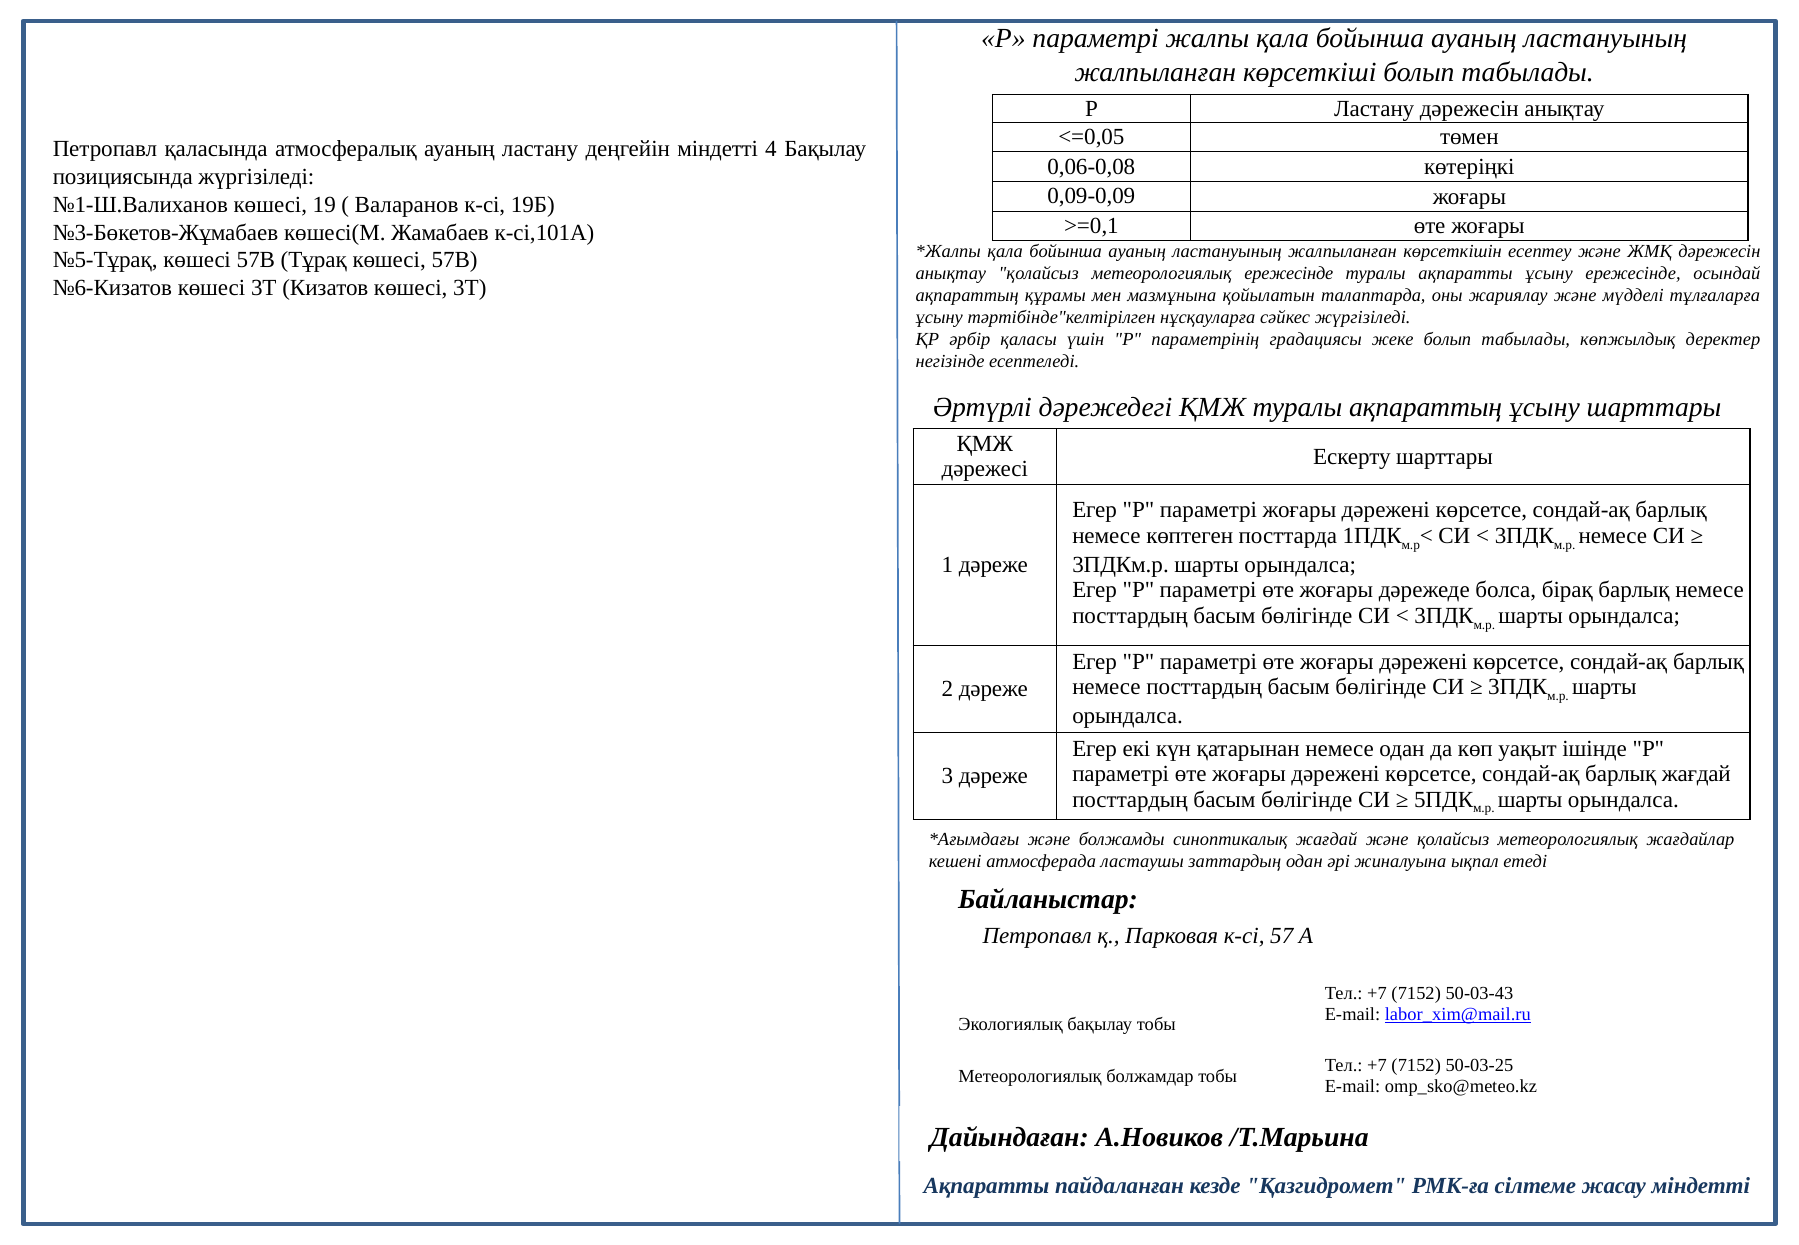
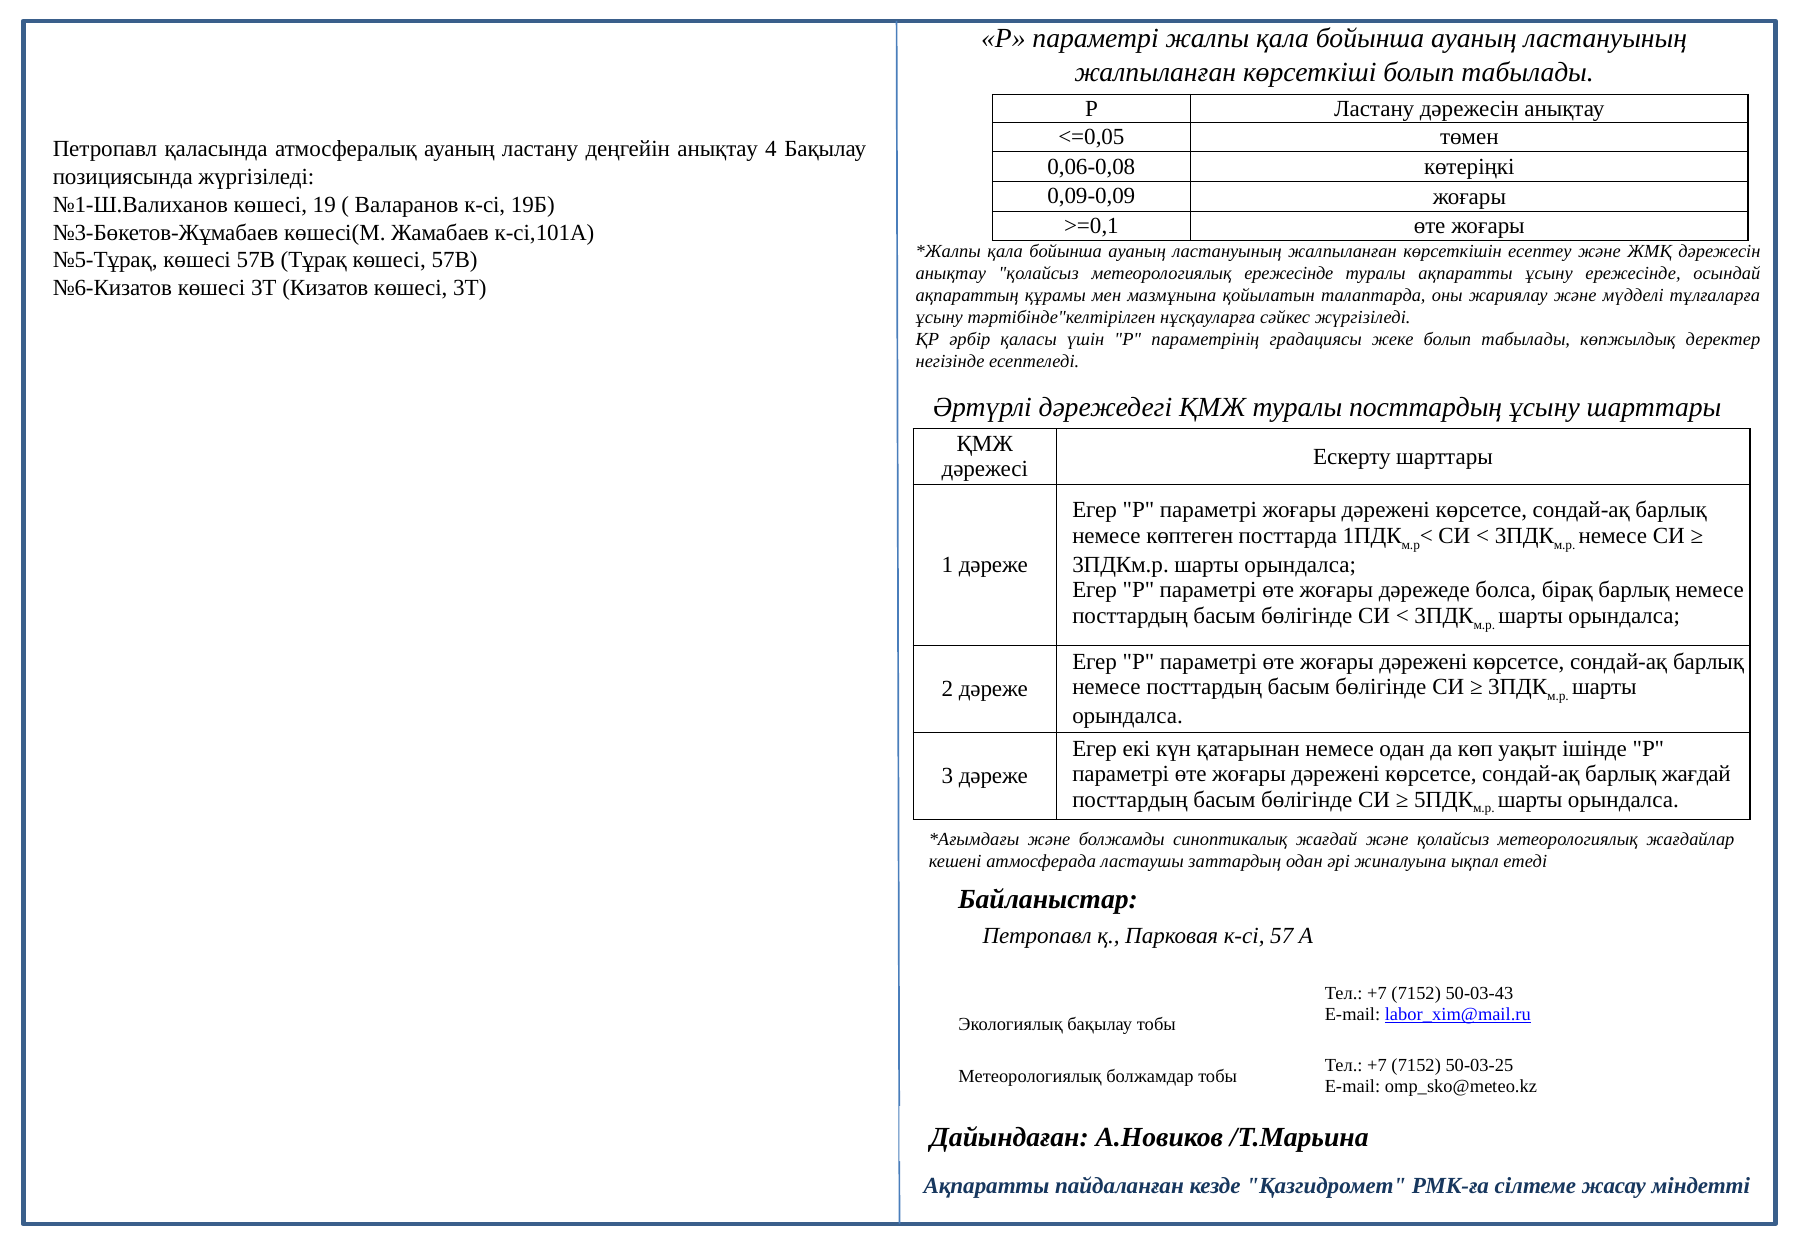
деңгейін міндетті: міндетті -> анықтау (718, 149)
туралы ақпараттың: ақпараттың -> посттардың (1426, 407)
